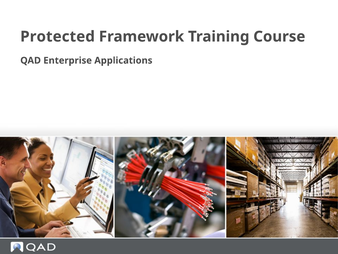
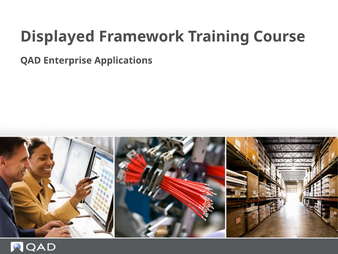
Protected: Protected -> Displayed (58, 37)
